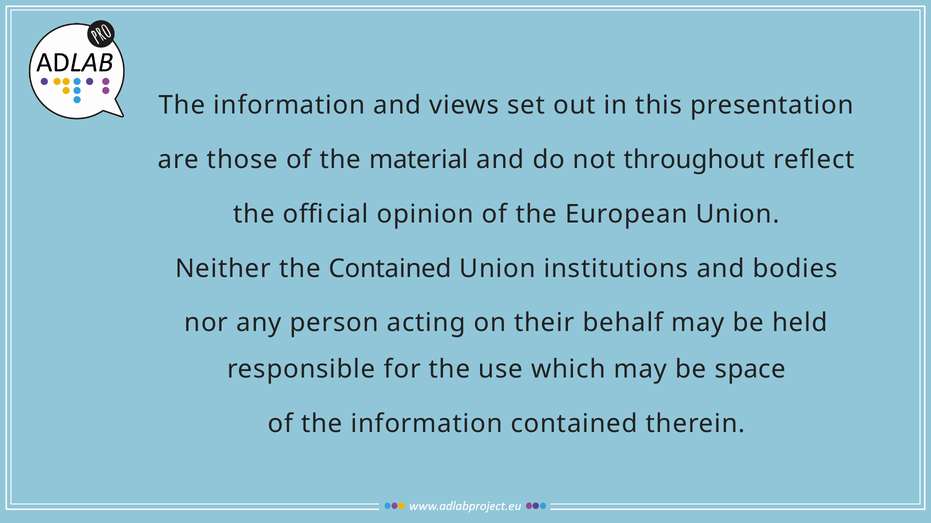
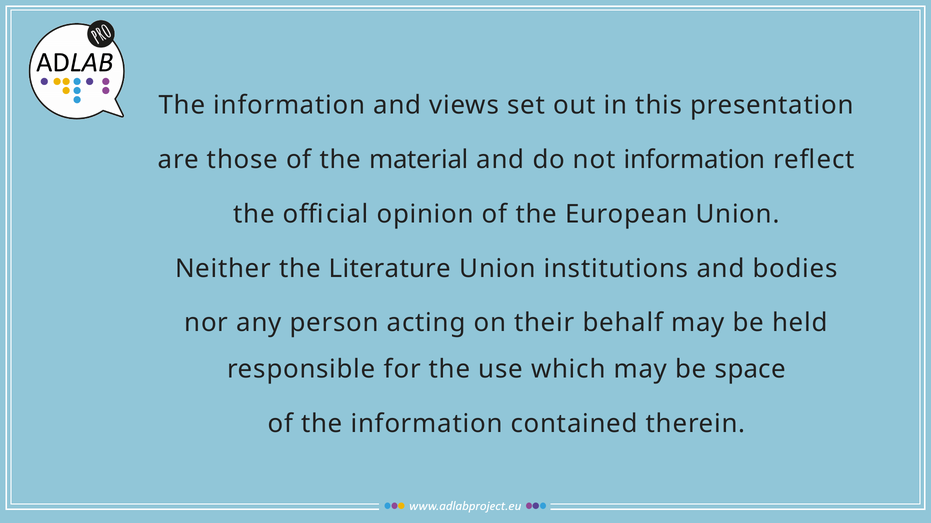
not throughout: throughout -> information (695, 160)
the Contained: Contained -> Literature (390, 269)
